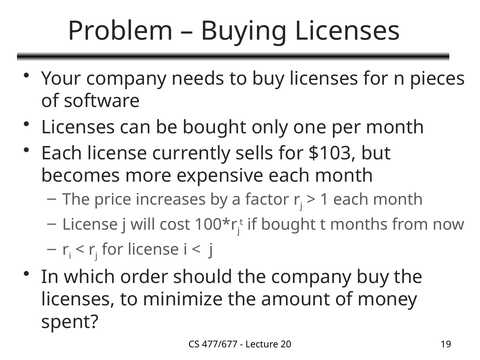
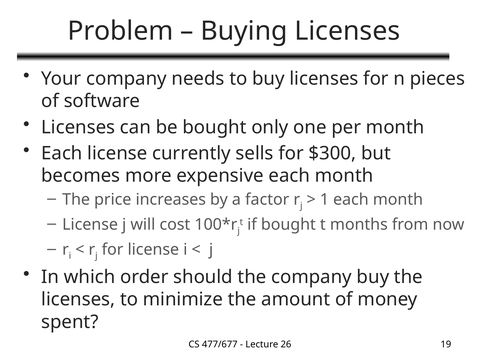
$103: $103 -> $300 (332, 153)
20: 20 -> 26 (286, 344)
